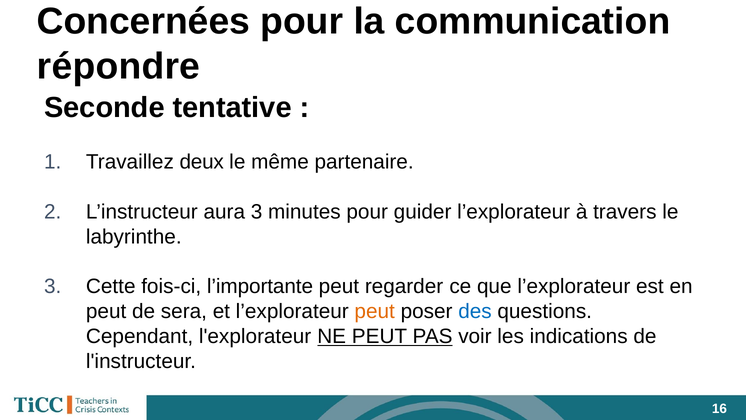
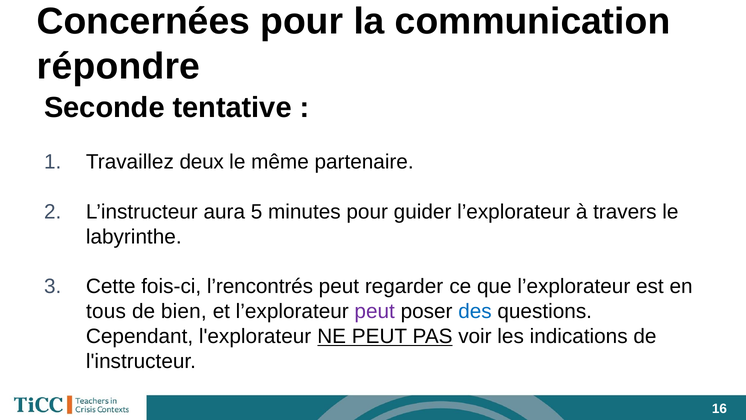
aura 3: 3 -> 5 (257, 212)
l’importante: l’importante -> l’rencontrés (260, 286)
peut: peut -> tous (106, 311)
sera: sera -> bien (184, 311)
peut colour: orange -> purple (375, 311)
